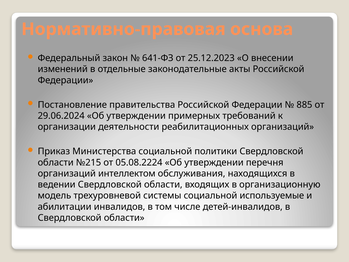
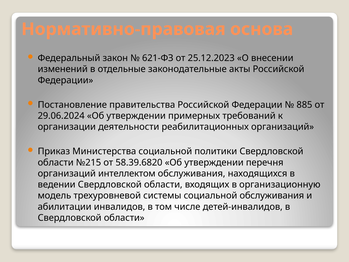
641-ФЗ: 641-ФЗ -> 621-ФЗ (158, 58)
05.08.2224: 05.08.2224 -> 58.39.6820 (139, 162)
социальной используемые: используемые -> обслуживания (272, 195)
